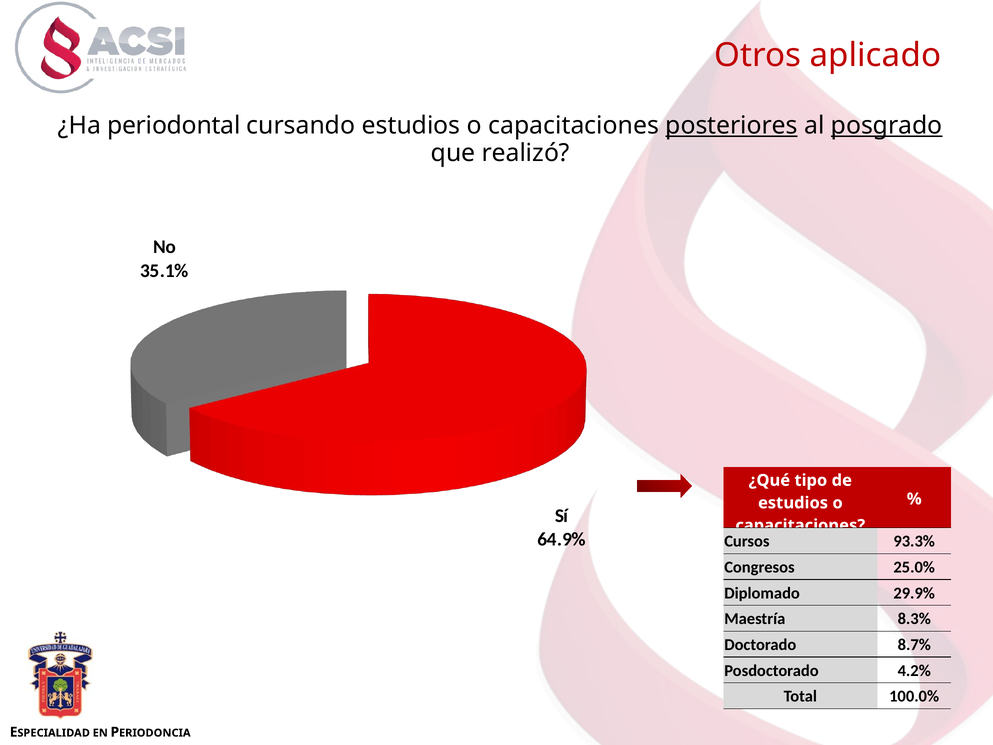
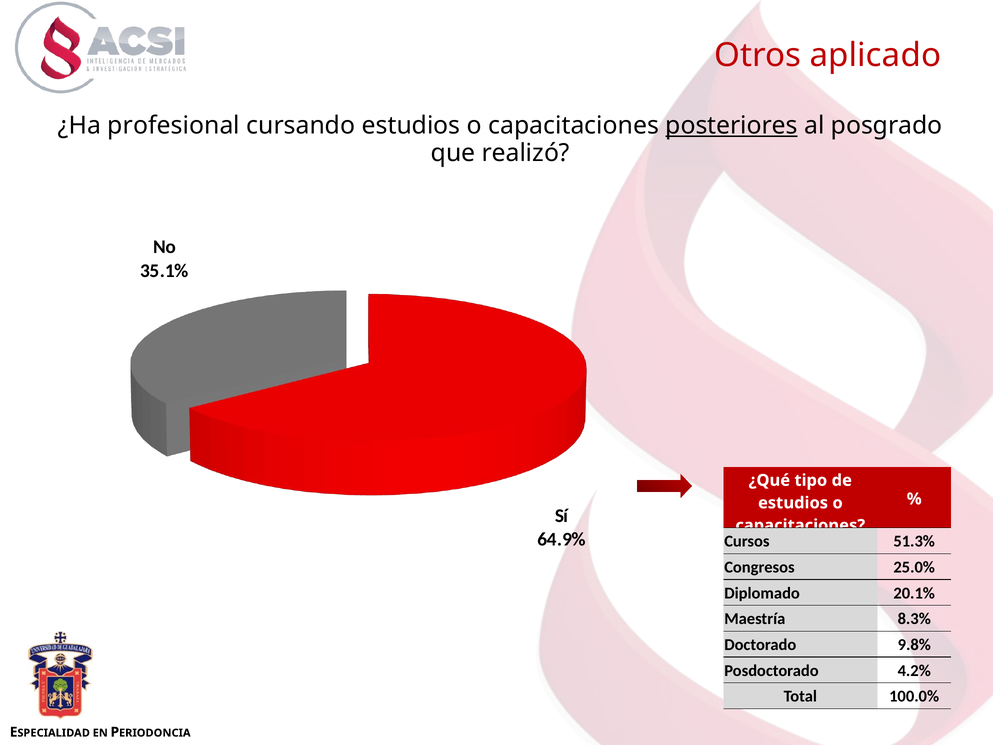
periodontal: periodontal -> profesional (174, 125)
posgrado underline: present -> none (887, 125)
93.3%: 93.3% -> 51.3% (914, 541)
29.9%: 29.9% -> 20.1% (914, 593)
8.7%: 8.7% -> 9.8% (914, 645)
